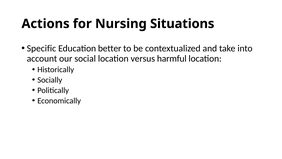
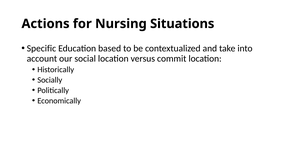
better: better -> based (110, 48)
harmful: harmful -> commit (172, 58)
